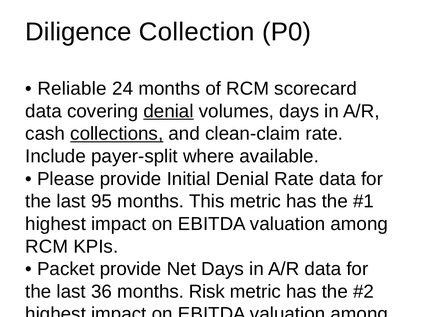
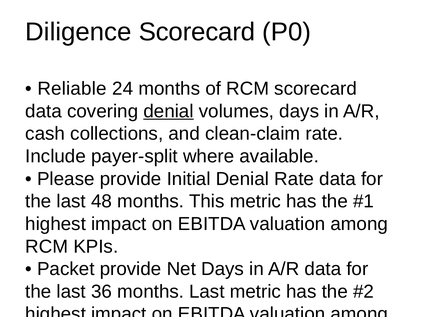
Diligence Collection: Collection -> Scorecard (197, 32)
collections underline: present -> none (117, 134)
95: 95 -> 48 (102, 202)
months Risk: Risk -> Last (207, 292)
